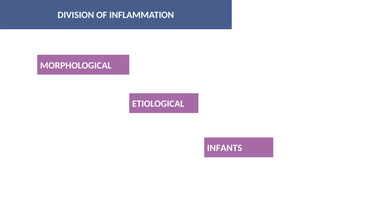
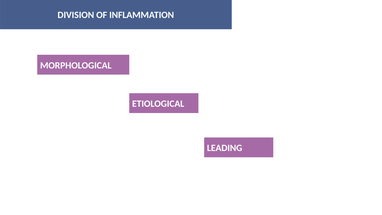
INFANTS: INFANTS -> LEADING (225, 148)
